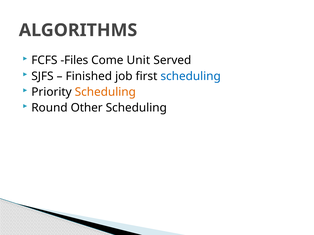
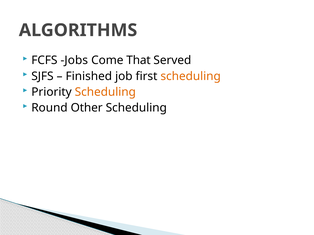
Files: Files -> Jobs (74, 60)
Unit: Unit -> That (138, 60)
scheduling colour: blue -> orange (191, 76)
